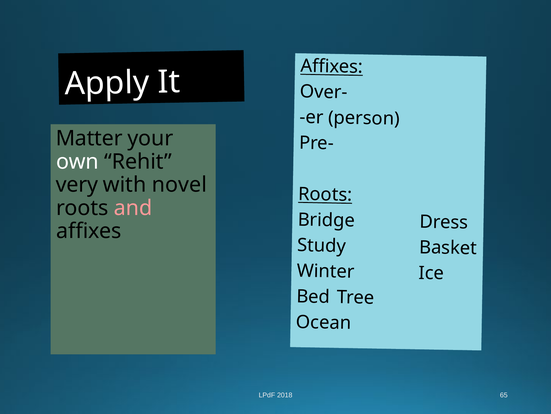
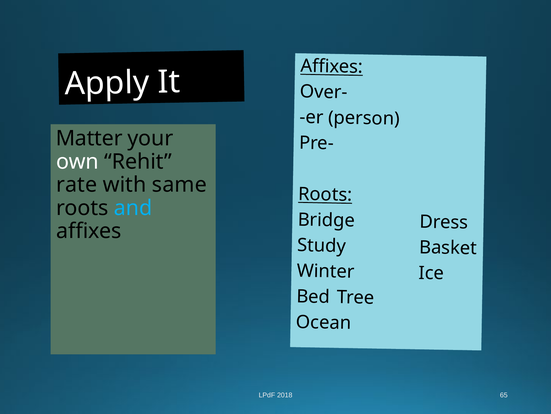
very: very -> rate (77, 184)
novel: novel -> same (179, 184)
and colour: pink -> light blue (133, 208)
